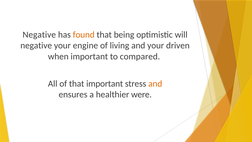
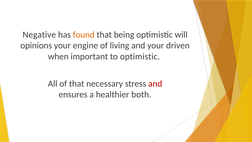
negative: negative -> opinions (36, 45)
to compared: compared -> optimistic (140, 56)
that important: important -> necessary (105, 83)
and colour: orange -> red (155, 83)
were: were -> both (141, 94)
